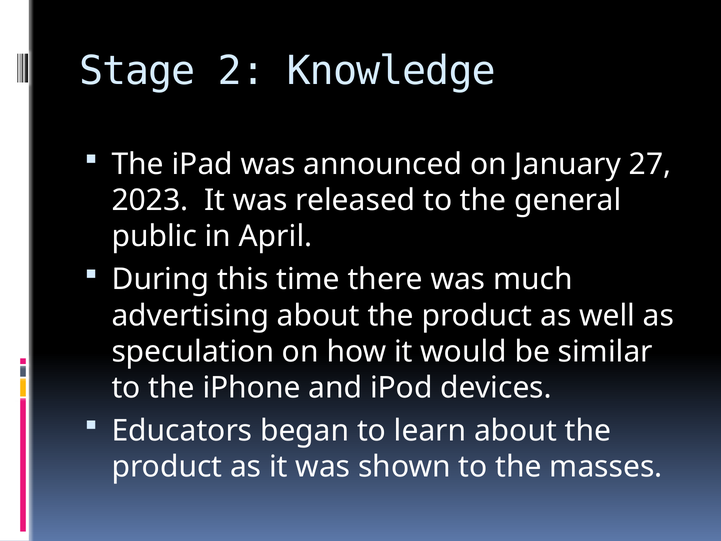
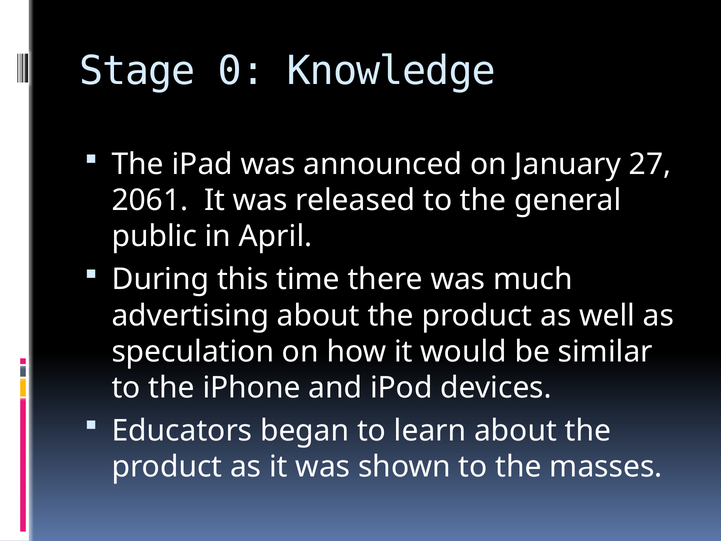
2: 2 -> 0 (241, 71)
2023: 2023 -> 2061 (150, 200)
